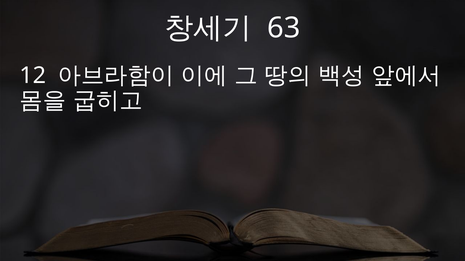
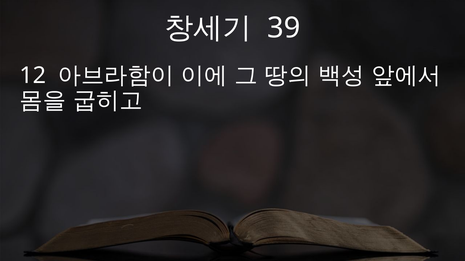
63: 63 -> 39 (284, 28)
